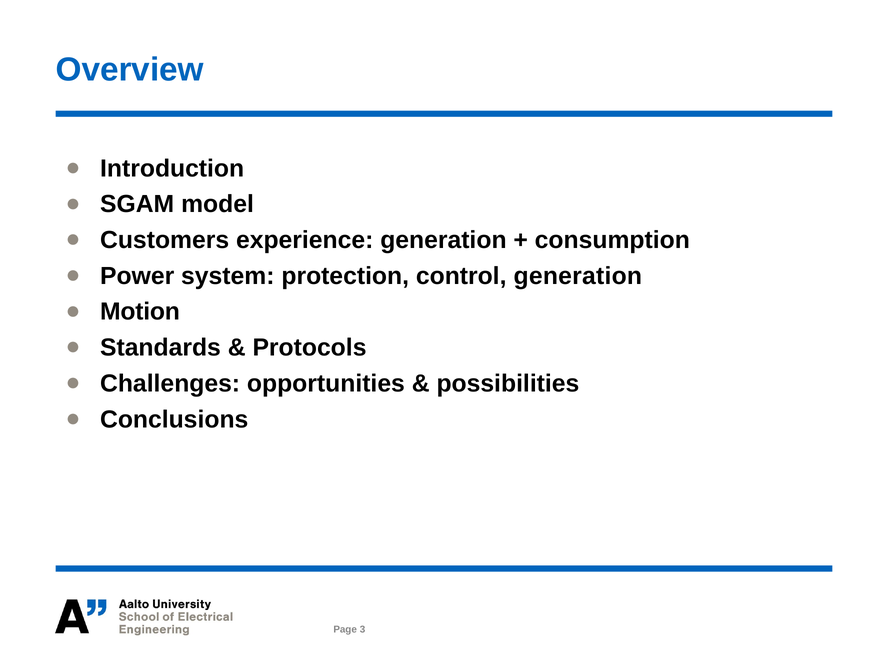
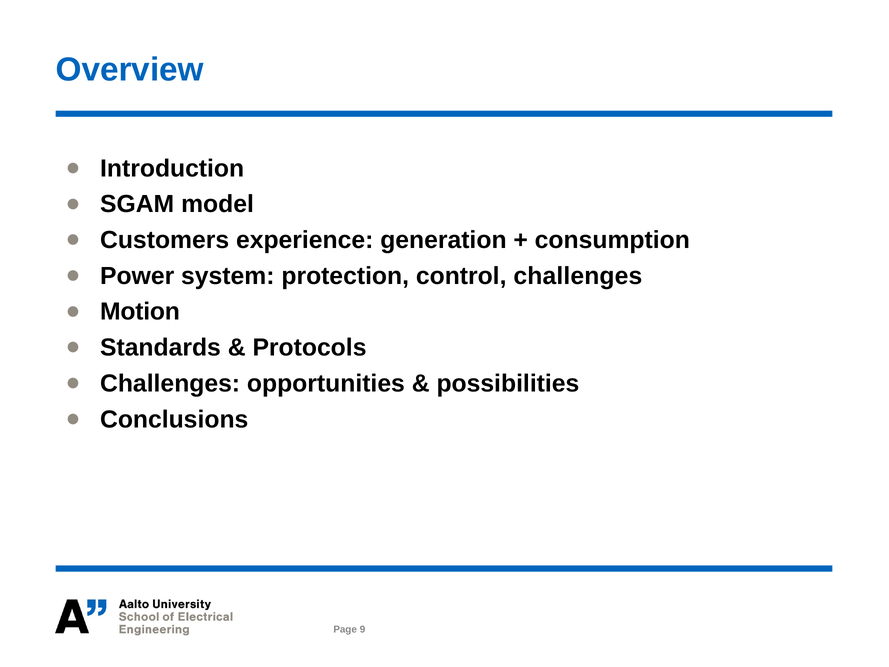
control generation: generation -> challenges (578, 276)
3: 3 -> 9 (363, 629)
